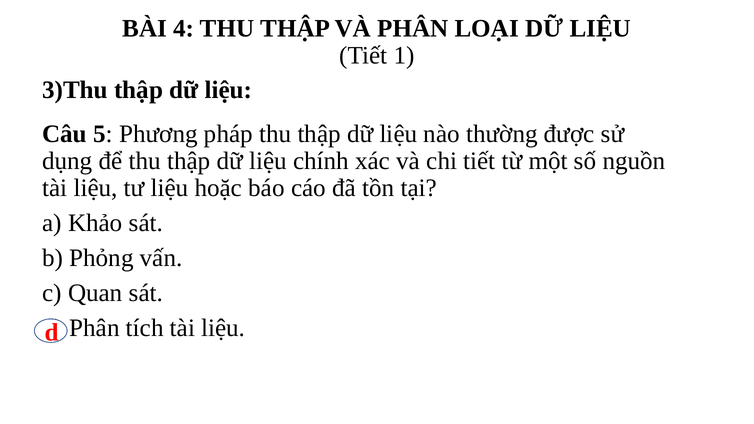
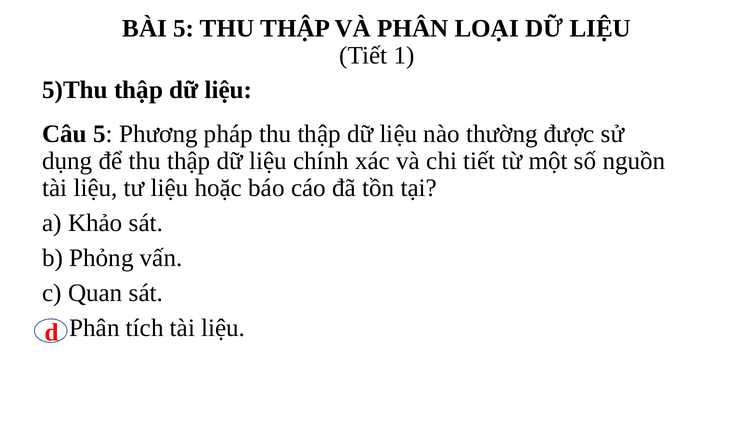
BÀI 4: 4 -> 5 (184, 28)
3)Thu: 3)Thu -> 5)Thu (75, 90)
